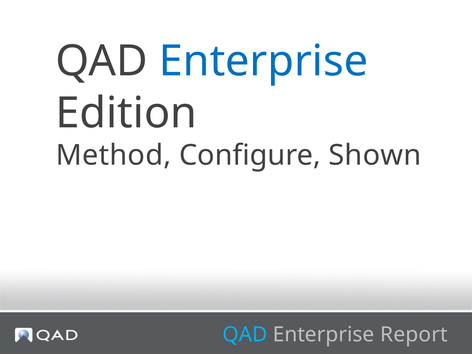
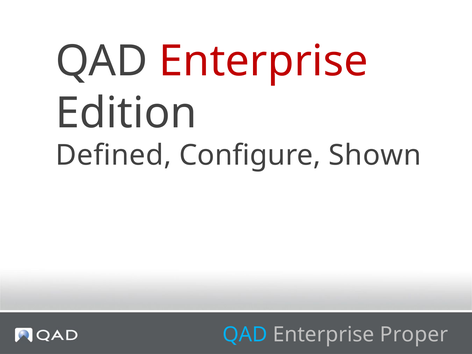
Enterprise colour: blue -> red (264, 61)
Method: Method -> Defined (114, 155)
Report: Report -> Proper (414, 335)
